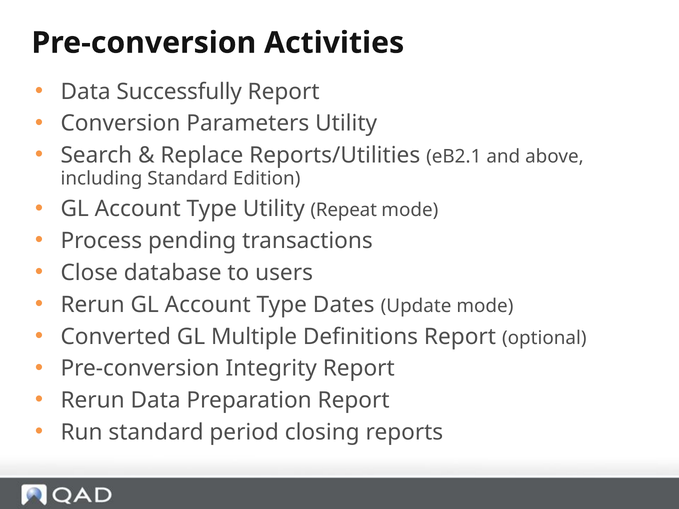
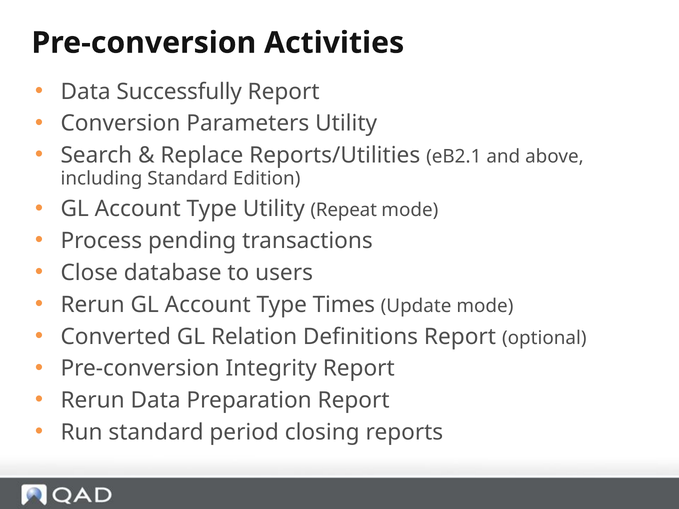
Dates: Dates -> Times (344, 305)
Multiple: Multiple -> Relation (254, 337)
